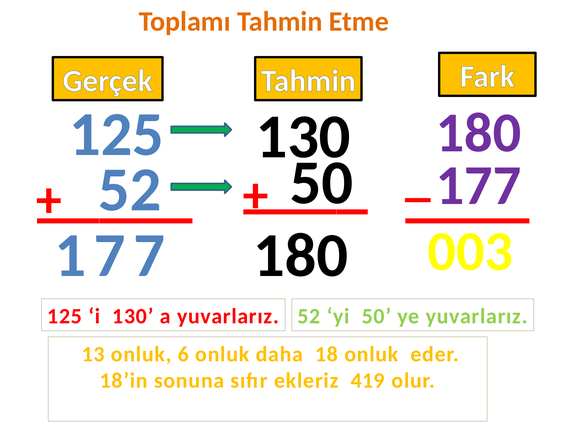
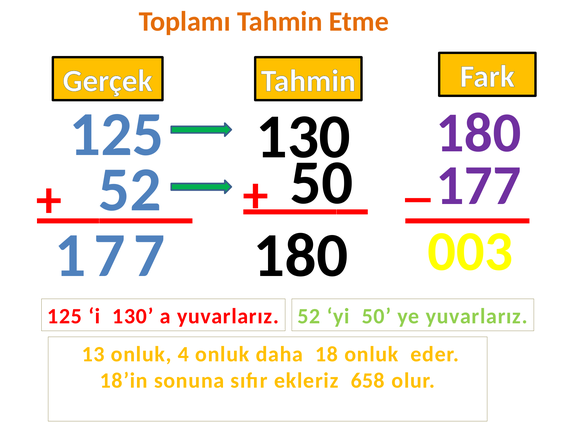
6: 6 -> 4 (183, 354)
419: 419 -> 658 (368, 380)
